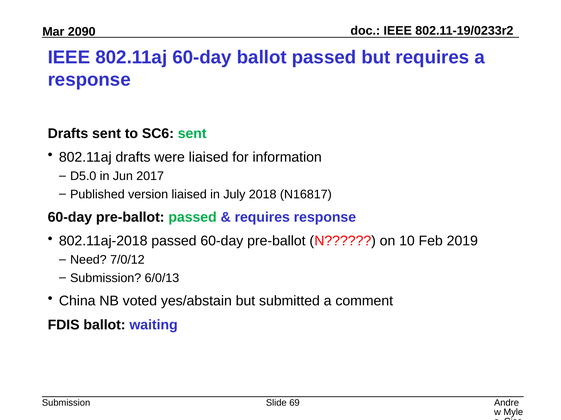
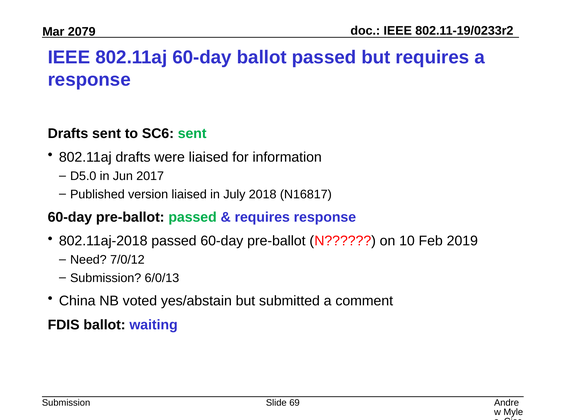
2090: 2090 -> 2079 (82, 32)
